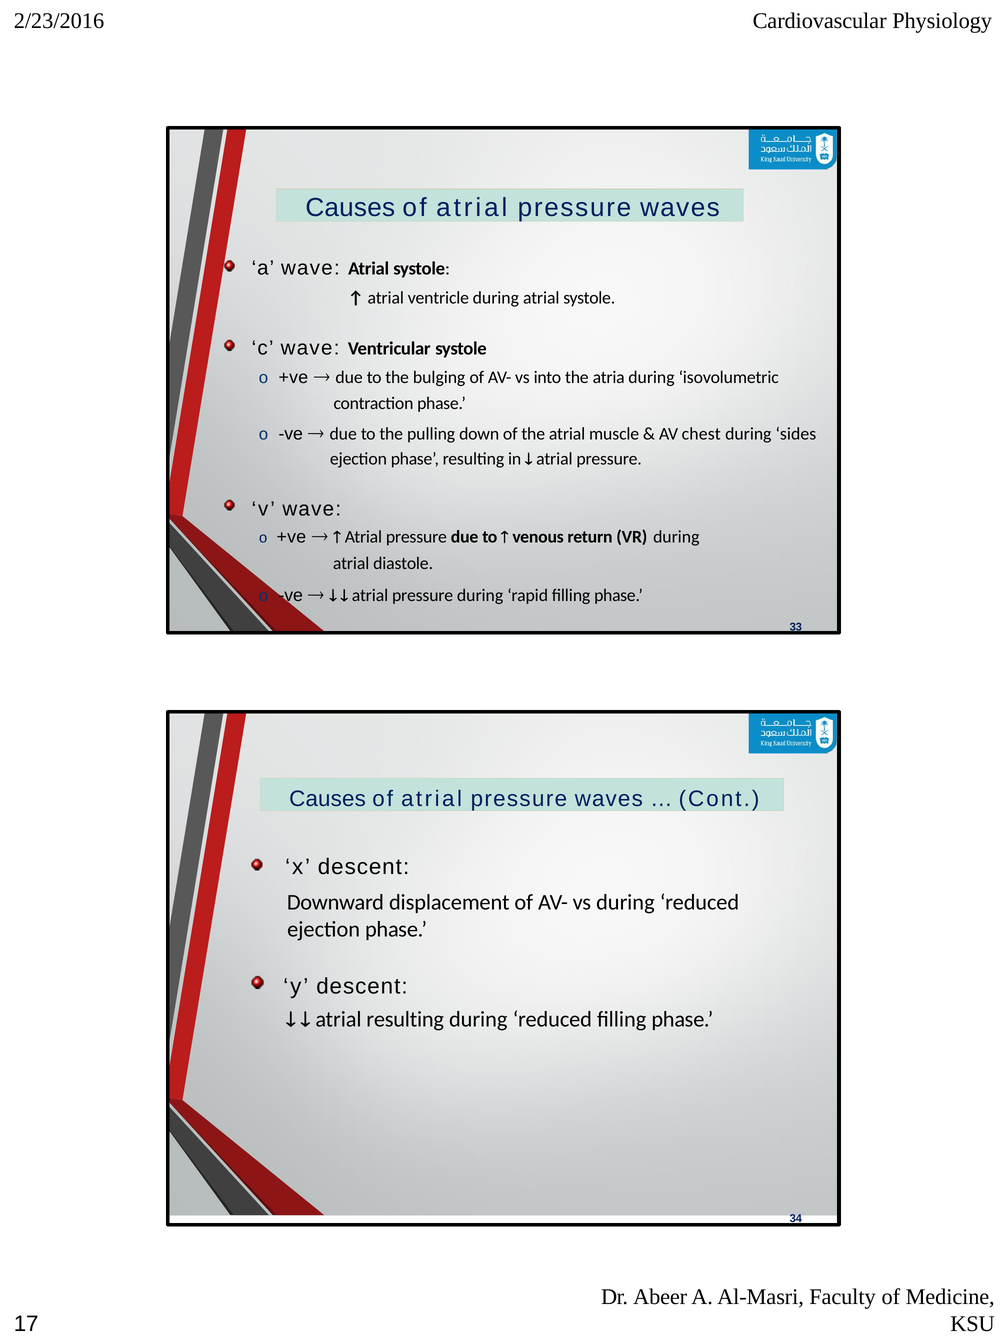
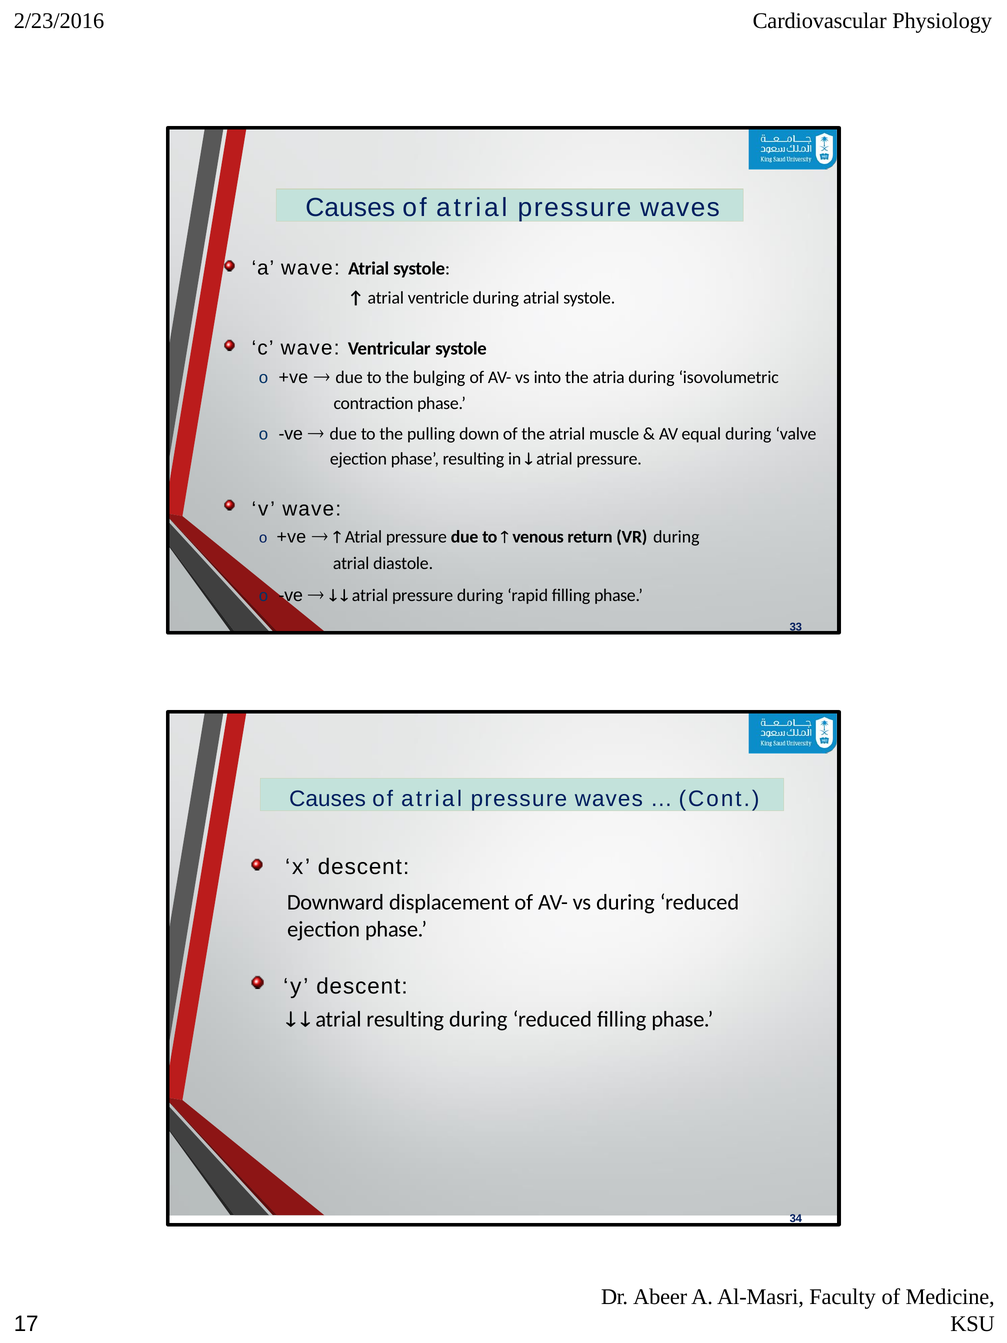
chest: chest -> equal (701, 434)
sides: sides -> valve (796, 434)
